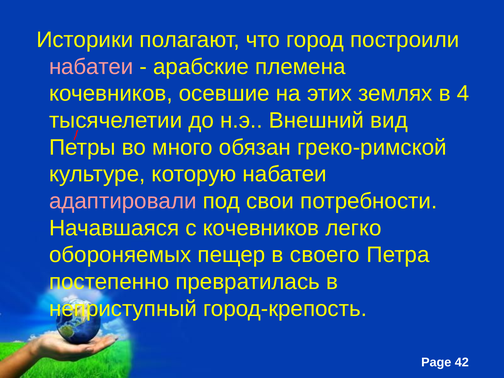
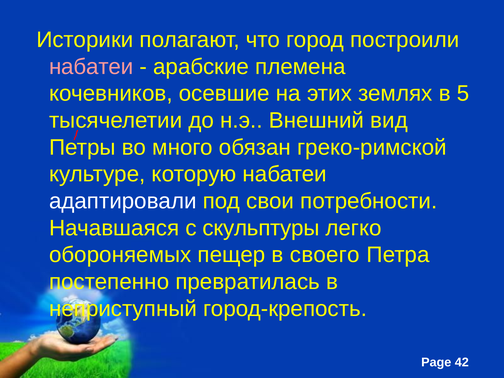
4: 4 -> 5 (463, 94)
адаптировали colour: pink -> white (123, 201)
с кочевников: кочевников -> скульптуры (261, 228)
